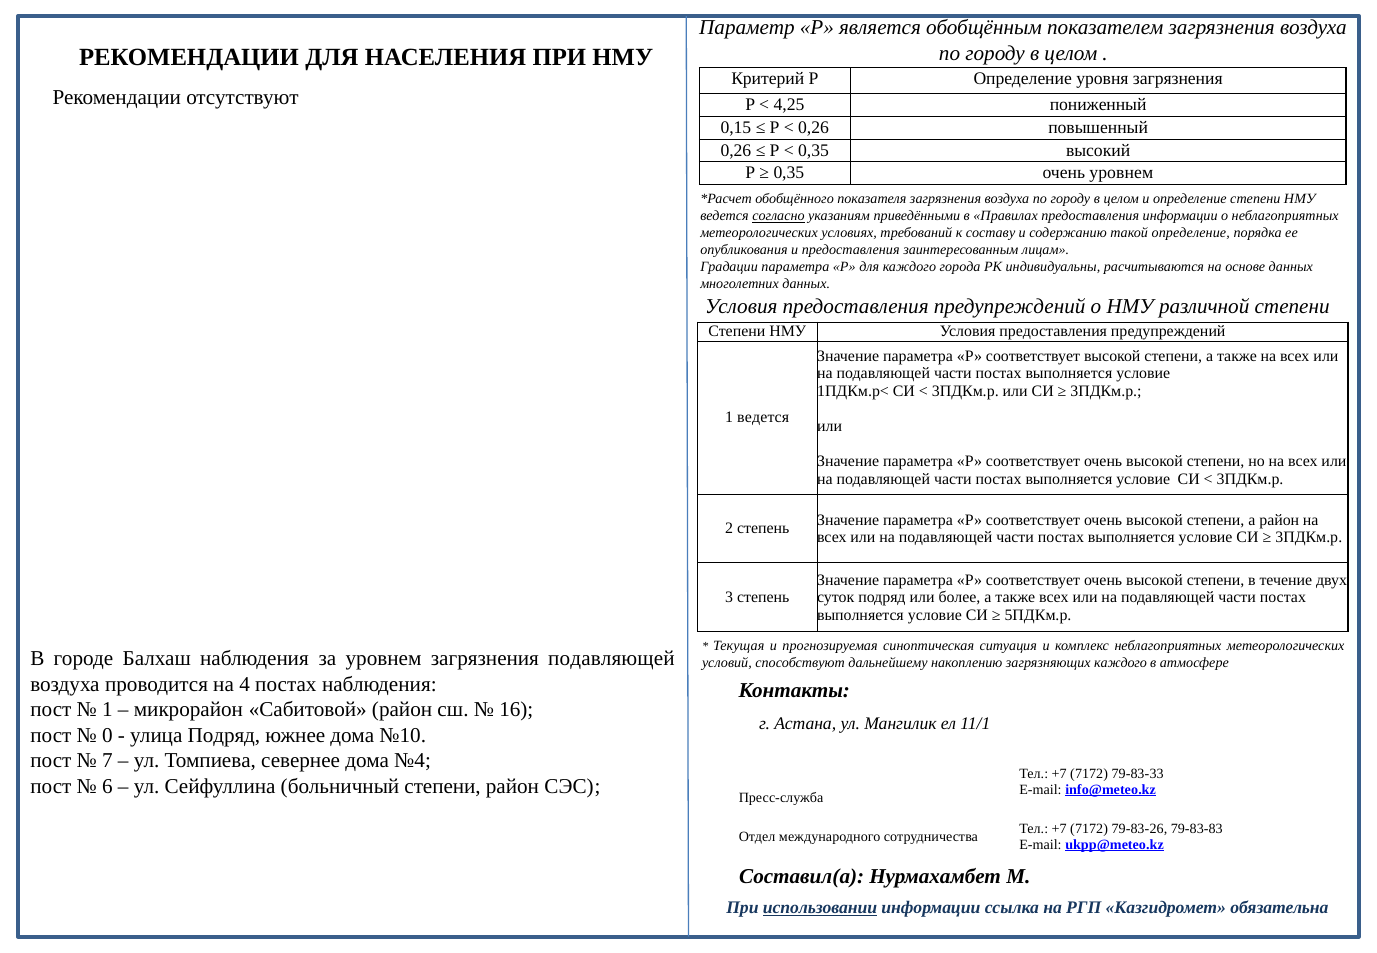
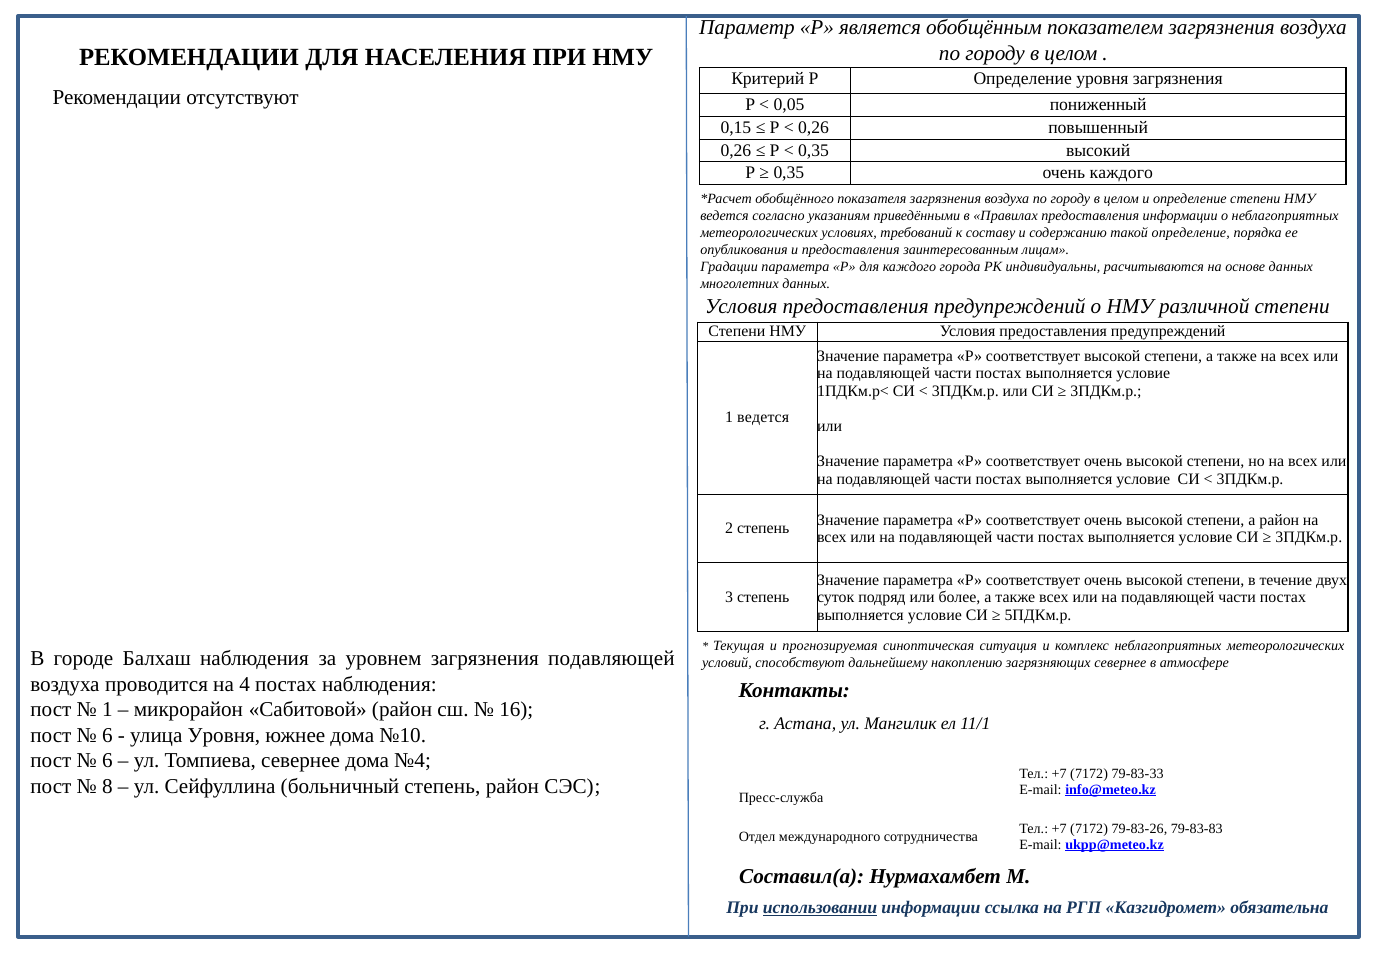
4,25: 4,25 -> 0,05 (789, 105)
очень уровнем: уровнем -> каждого (1121, 173)
согласно underline: present -> none (778, 216)
загрязняющих каждого: каждого -> севернее (1120, 663)
0: 0 -> 6 (107, 735)
улица Подряд: Подряд -> Уровня (224, 735)
7: 7 -> 6 (107, 761)
6: 6 -> 8 (107, 786)
больничный степени: степени -> степень (442, 786)
